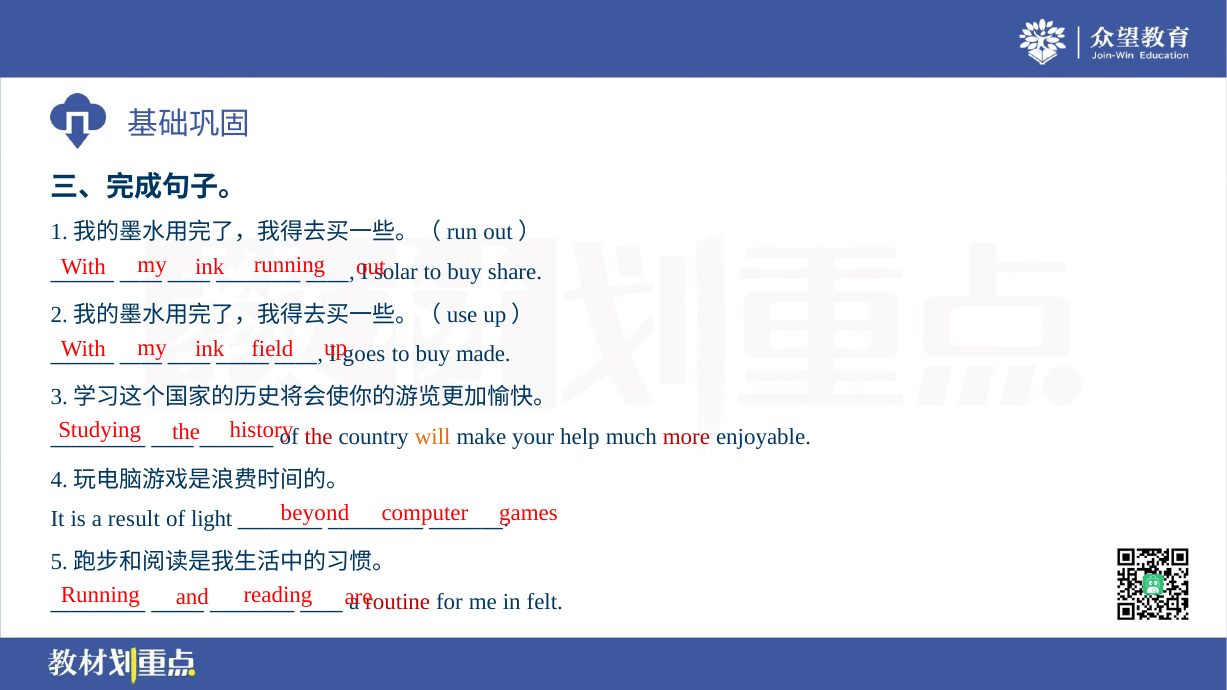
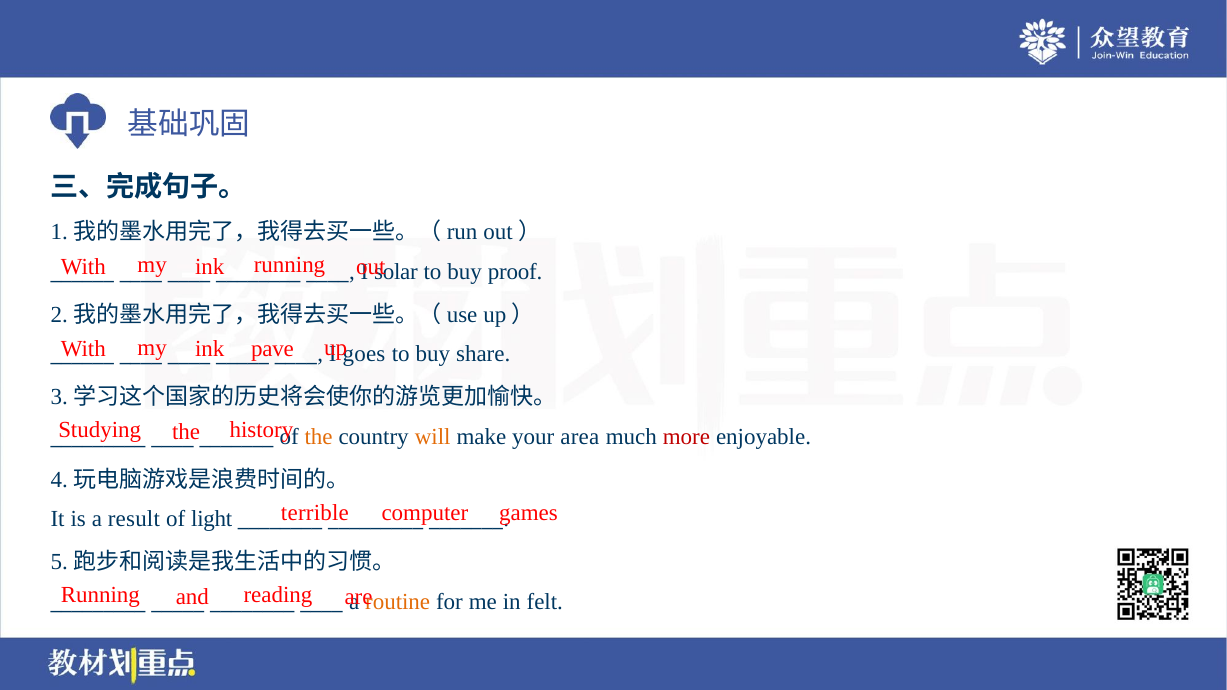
share: share -> proof (515, 272)
field: field -> pave (272, 349)
made: made -> share (483, 354)
the colour: red -> orange (319, 437)
help: help -> area (580, 437)
beyond: beyond -> terrible (315, 513)
routine colour: red -> orange (398, 602)
